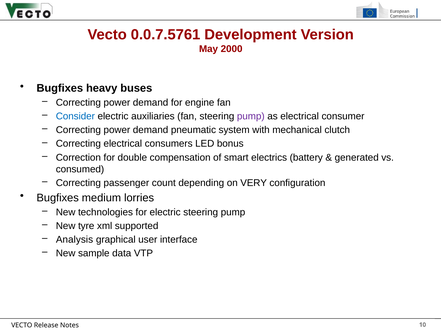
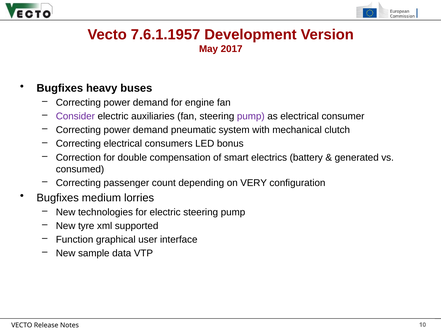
0.0.7.5761: 0.0.7.5761 -> 7.6.1.1957 (166, 35)
2000: 2000 -> 2017 (232, 49)
Consider colour: blue -> purple (75, 116)
Analysis: Analysis -> Function (75, 239)
